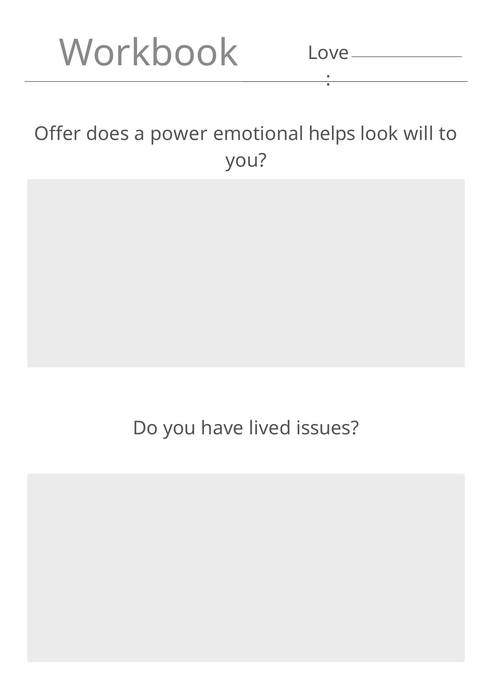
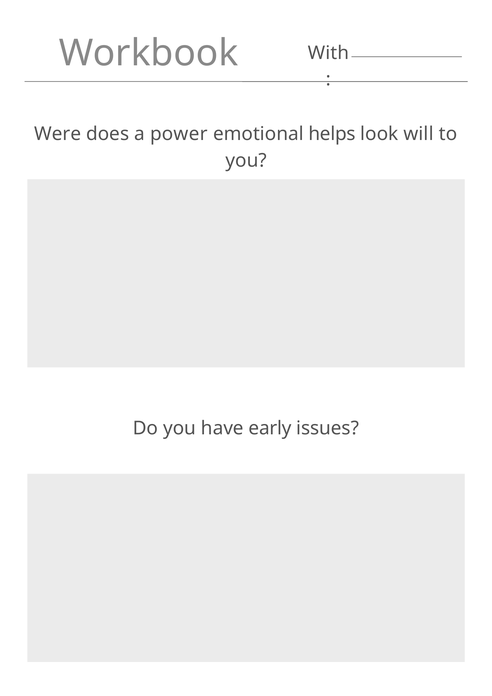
Love: Love -> With (328, 53)
Offer: Offer -> Were (58, 134)
lived: lived -> early (270, 429)
